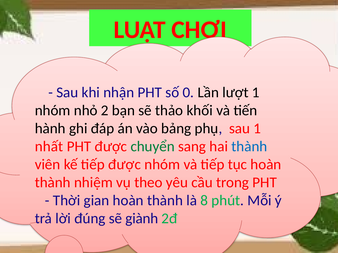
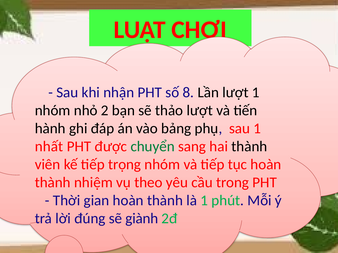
0: 0 -> 8 (188, 93)
thảo khối: khối -> lượt (200, 111)
thành colour: blue -> black (249, 147)
tiếp được: được -> trọng (125, 165)
là 8: 8 -> 1 (204, 201)
